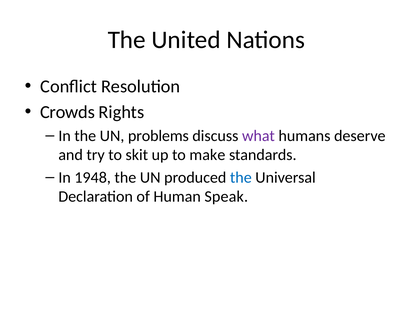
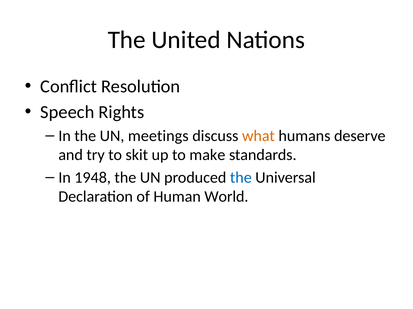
Crowds: Crowds -> Speech (67, 112)
problems: problems -> meetings (158, 136)
what colour: purple -> orange (258, 136)
Speak: Speak -> World (226, 197)
